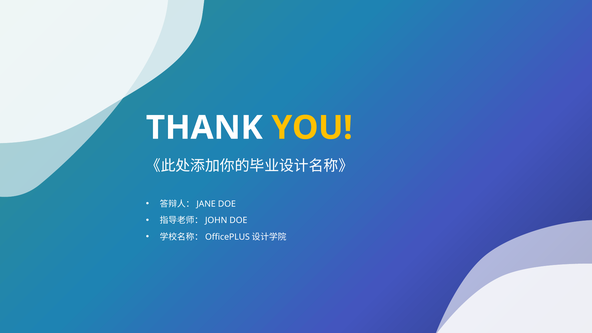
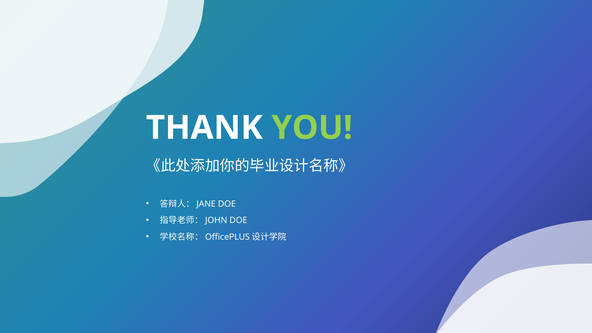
YOU colour: yellow -> light green (312, 128)
